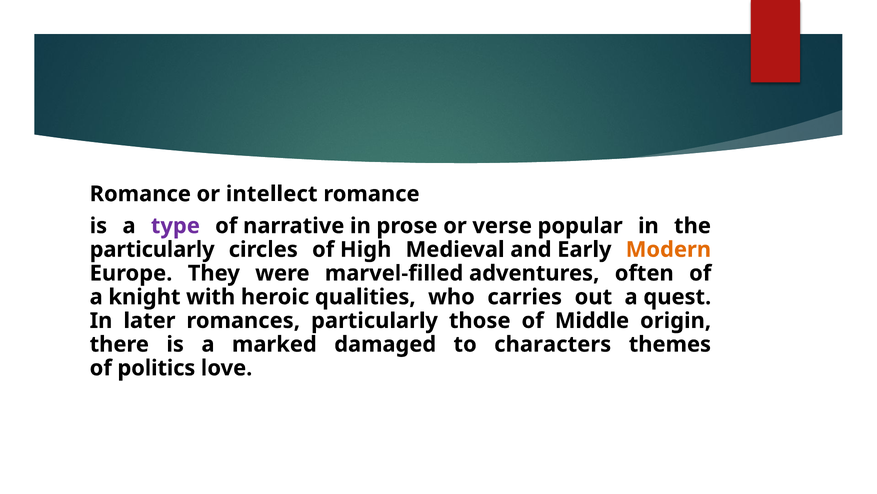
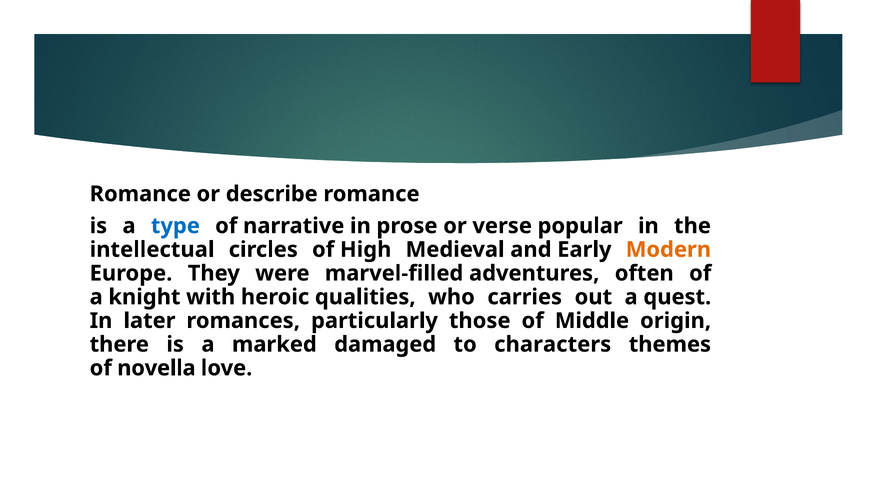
intellect: intellect -> describe (272, 194)
type colour: purple -> blue (175, 226)
particularly: particularly -> intellectual (152, 249)
politics: politics -> novella (156, 368)
